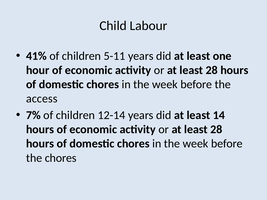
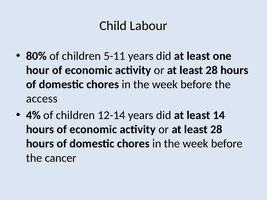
41%: 41% -> 80% (36, 56)
7%: 7% -> 4% (33, 115)
the chores: chores -> cancer (61, 158)
